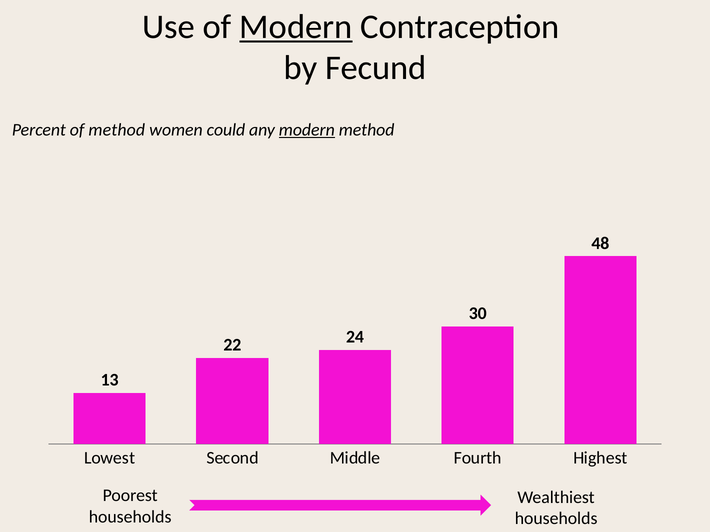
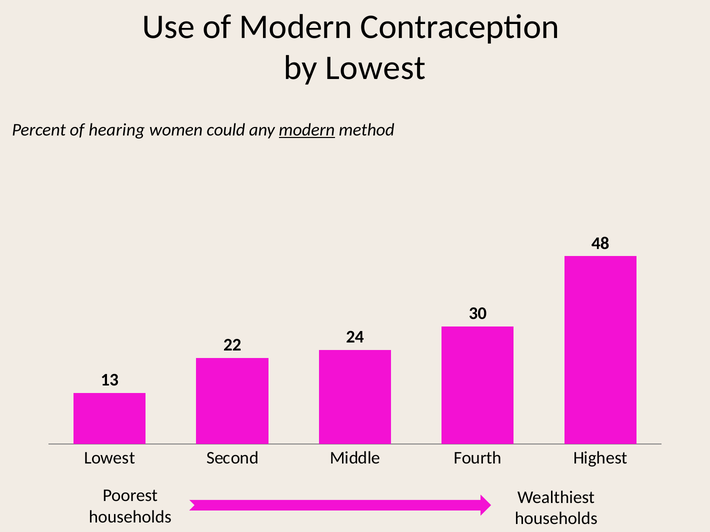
Modern underline: present -> none (296, 27)
by Fecund: Fecund -> Lowest (376, 68)
of method: method -> hearing (117, 130)
